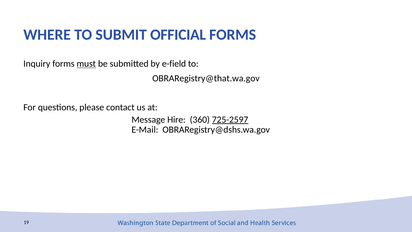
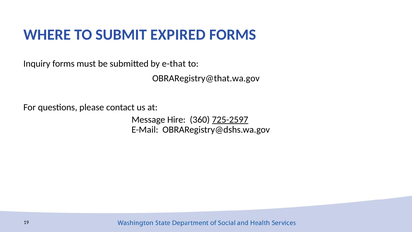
OFFICIAL: OFFICIAL -> EXPIRED (178, 35)
must underline: present -> none (86, 64)
e-field: e-field -> e-that (174, 64)
